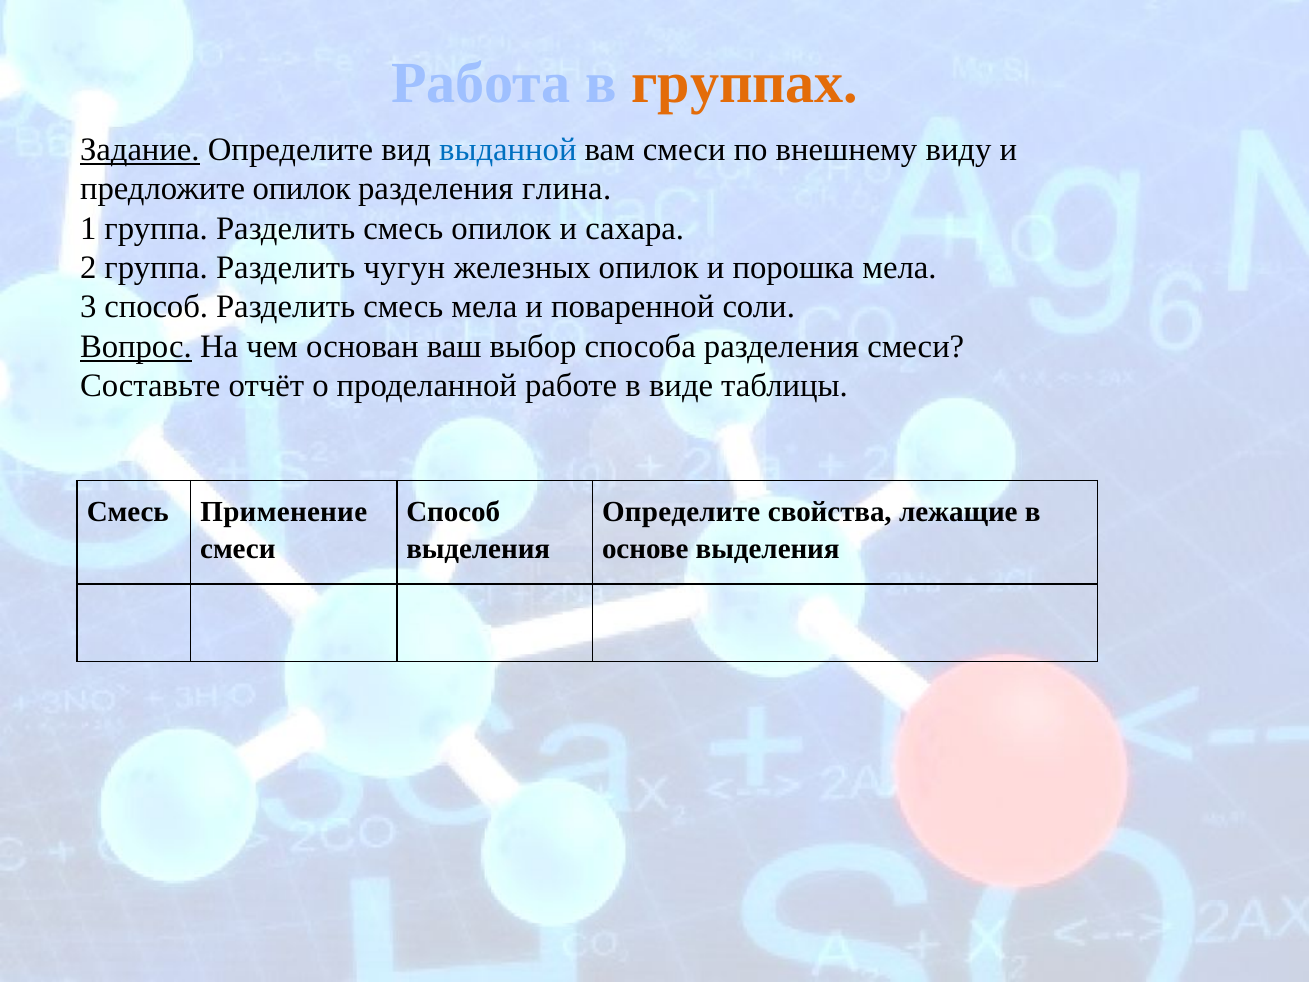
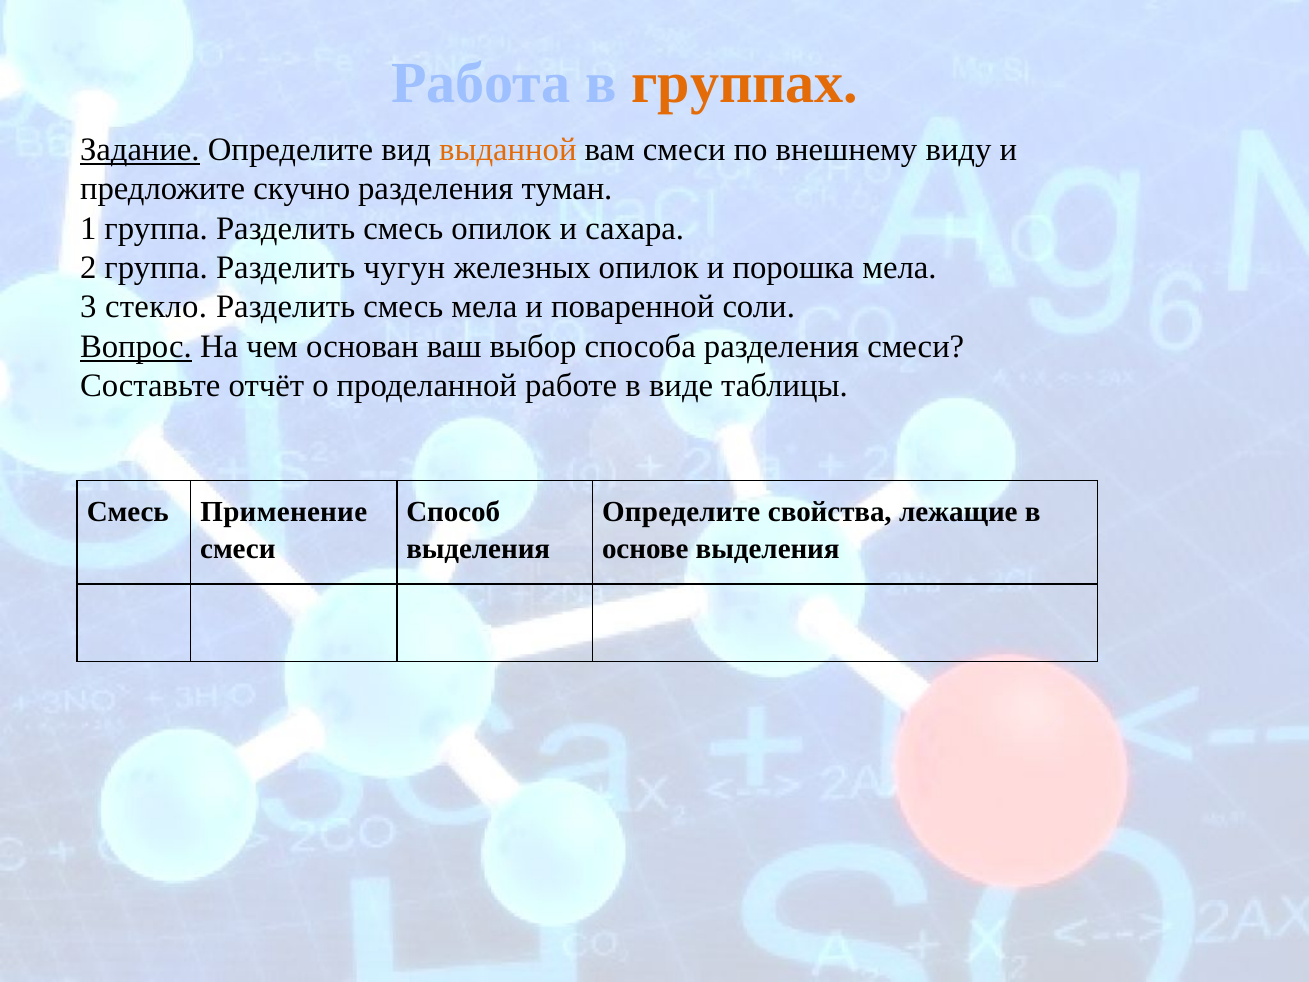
выданной colour: blue -> orange (508, 150)
предложите опилок: опилок -> скучно (302, 189)
глина: глина -> туман (567, 189)
3 способ: способ -> стекло (156, 307)
